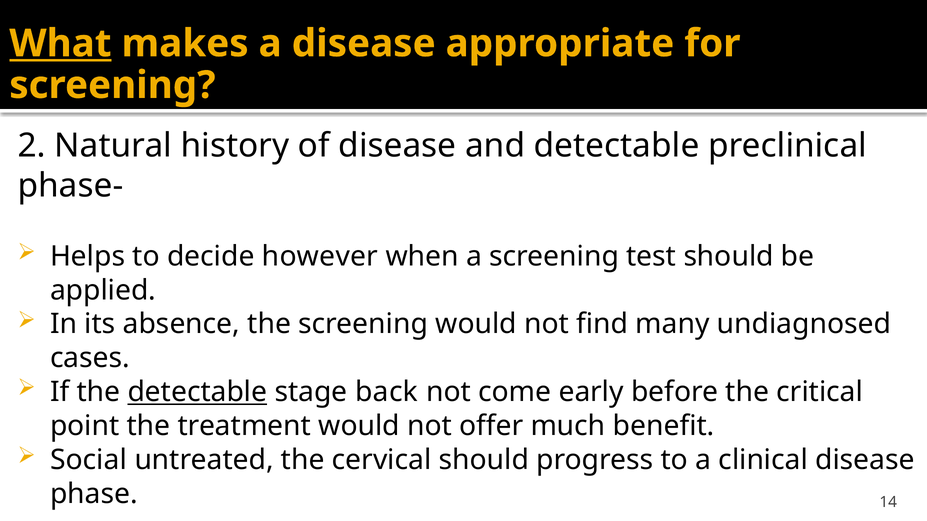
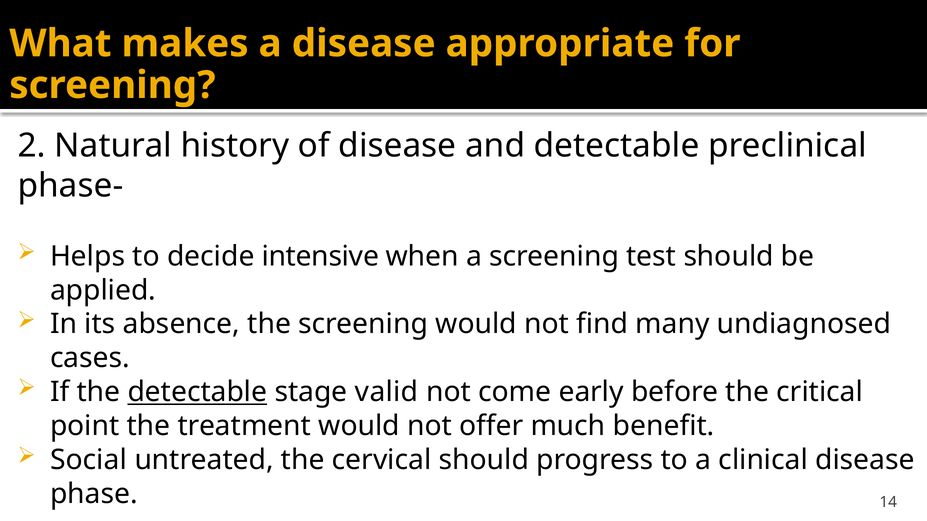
What underline: present -> none (60, 44)
however: however -> intensive (320, 256)
back: back -> valid (387, 392)
